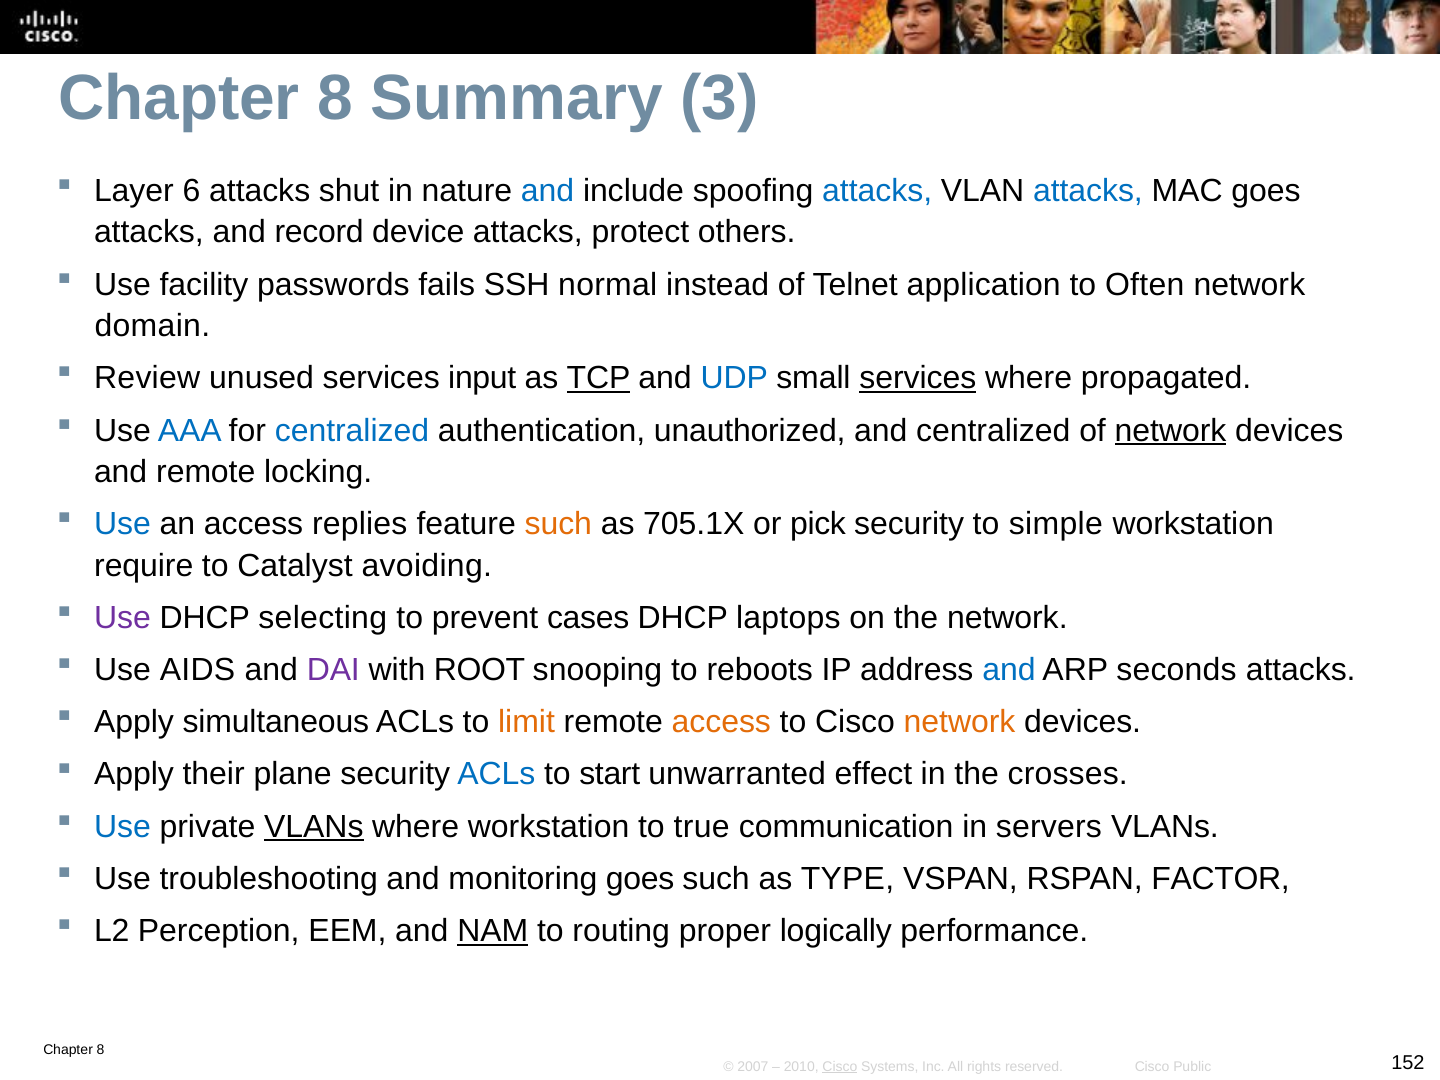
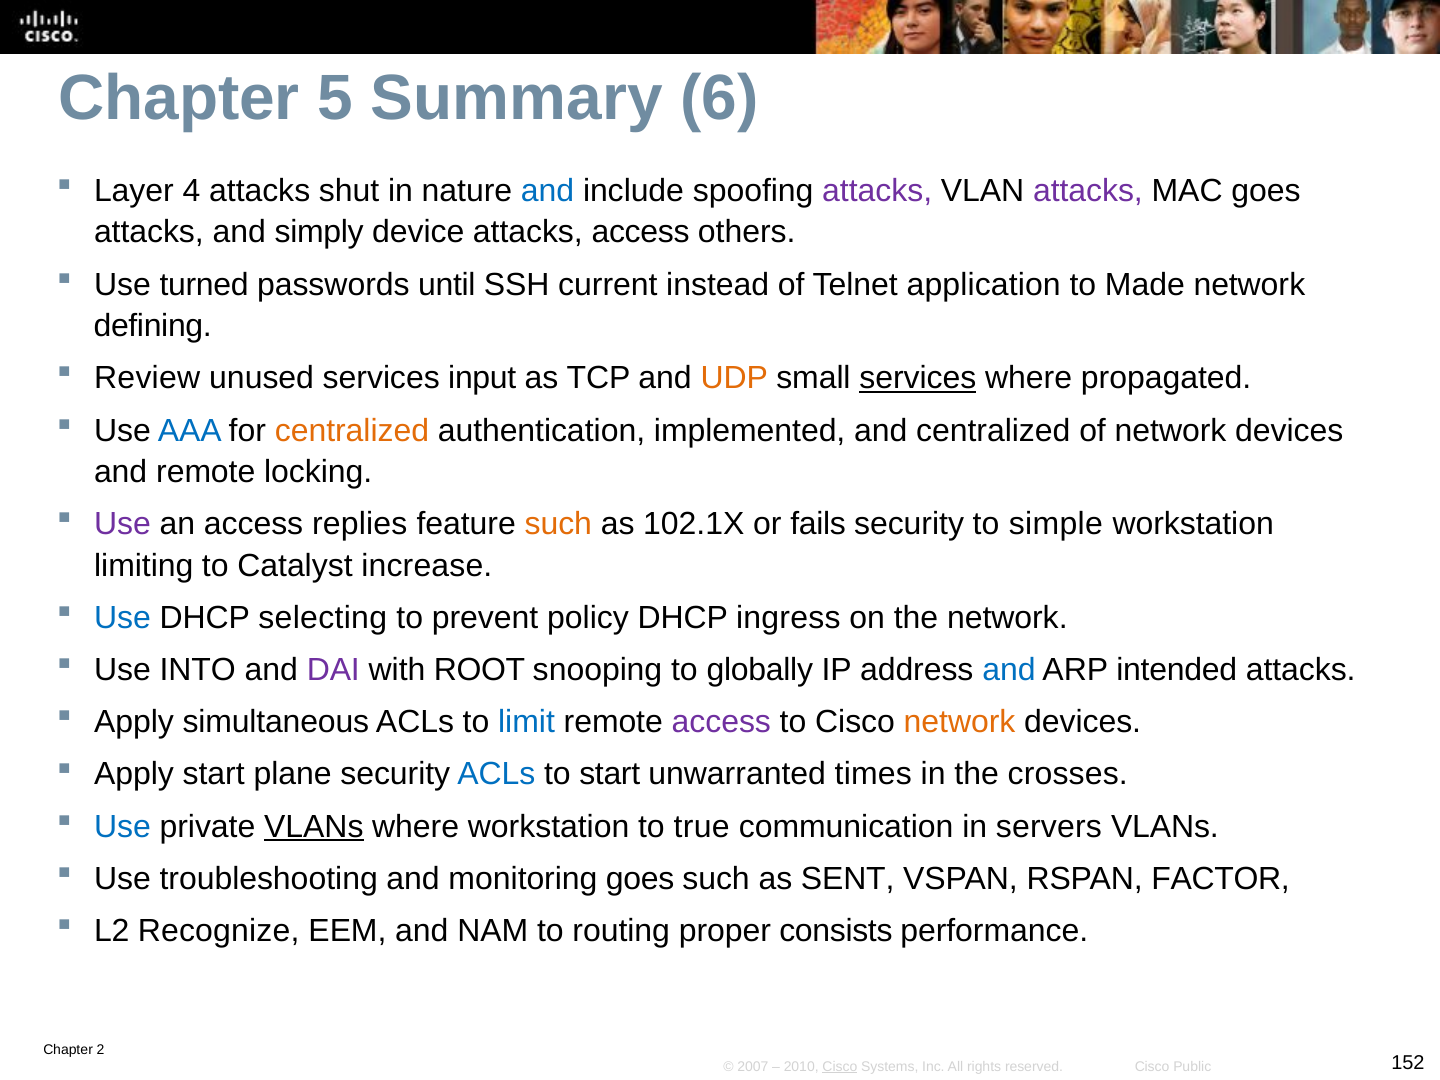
8: 8 -> 5 (335, 99)
3: 3 -> 6 (720, 99)
6: 6 -> 4 (191, 191)
attacks colour: blue -> purple (877, 191)
attacks colour: blue -> purple (1088, 191)
record: record -> simply (319, 232)
attacks protect: protect -> access (641, 232)
facility: facility -> turned (204, 285)
fails: fails -> until (447, 285)
normal: normal -> current (608, 285)
Often: Often -> Made (1145, 285)
domain: domain -> defining (153, 326)
TCP underline: present -> none (598, 378)
UDP colour: blue -> orange (734, 378)
centralized colour: blue -> orange (352, 430)
unauthorized: unauthorized -> implemented (750, 430)
network underline: present -> none (1171, 430)
Use colour: blue -> purple (123, 524)
705.1X: 705.1X -> 102.1X (694, 524)
pick: pick -> fails (818, 524)
require: require -> limiting (144, 566)
avoiding: avoiding -> increase (427, 566)
Use colour: purple -> blue (123, 618)
cases: cases -> policy (588, 618)
laptops: laptops -> ingress (788, 618)
AIDS: AIDS -> INTO (198, 670)
reboots: reboots -> globally (760, 670)
seconds: seconds -> intended (1177, 670)
limit colour: orange -> blue (527, 722)
access colour: orange -> purple (721, 722)
Apply their: their -> start (214, 774)
effect: effect -> times (873, 774)
TYPE: TYPE -> SENT (848, 879)
Perception: Perception -> Recognize (219, 931)
NAM underline: present -> none (493, 931)
logically: logically -> consists (836, 931)
8: 8 -> 2 (101, 1050)
